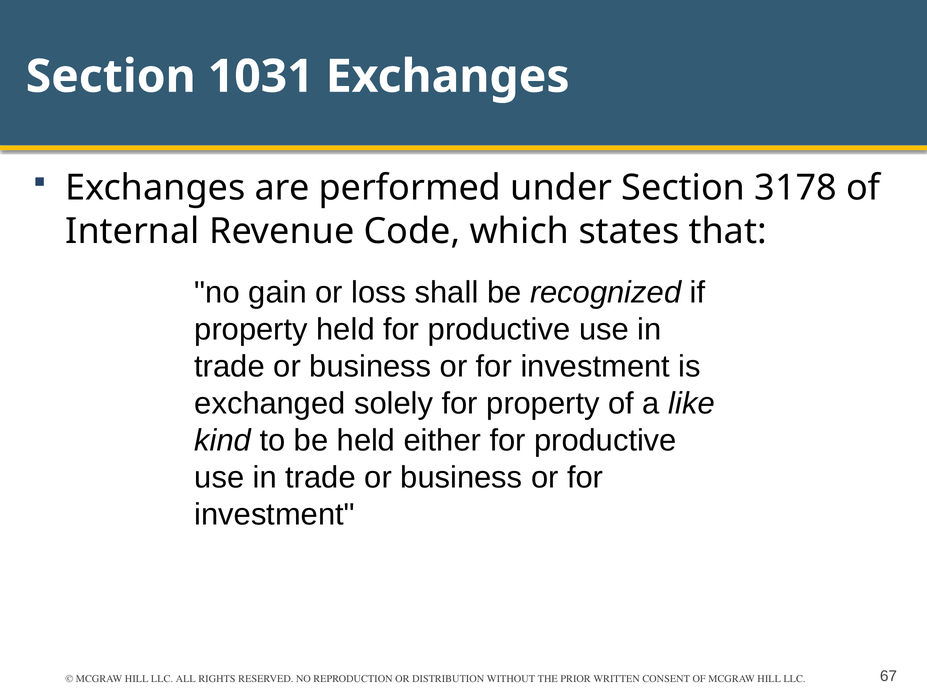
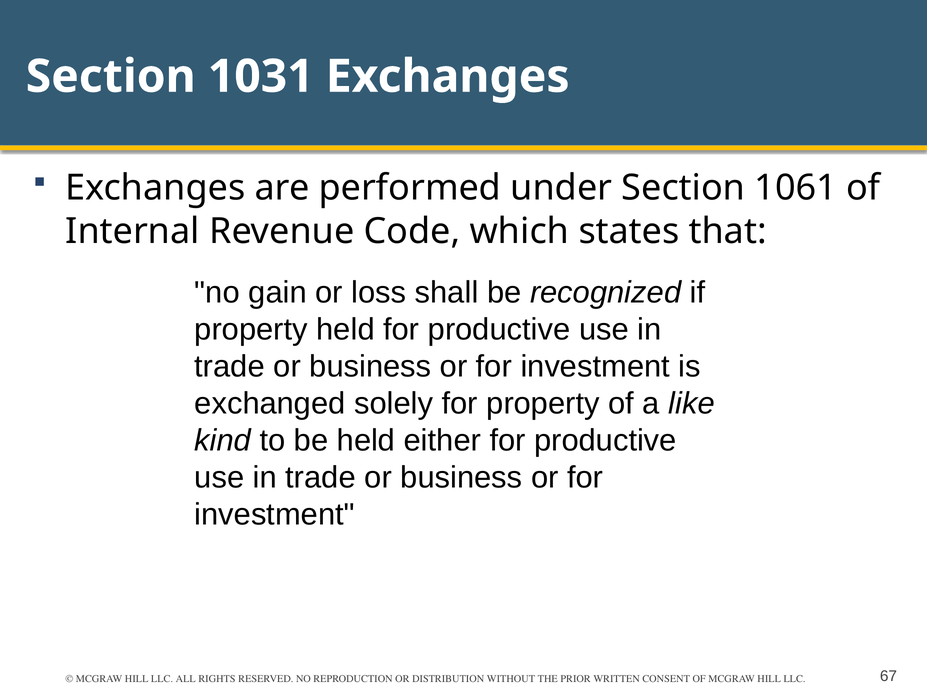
3178: 3178 -> 1061 (796, 188)
